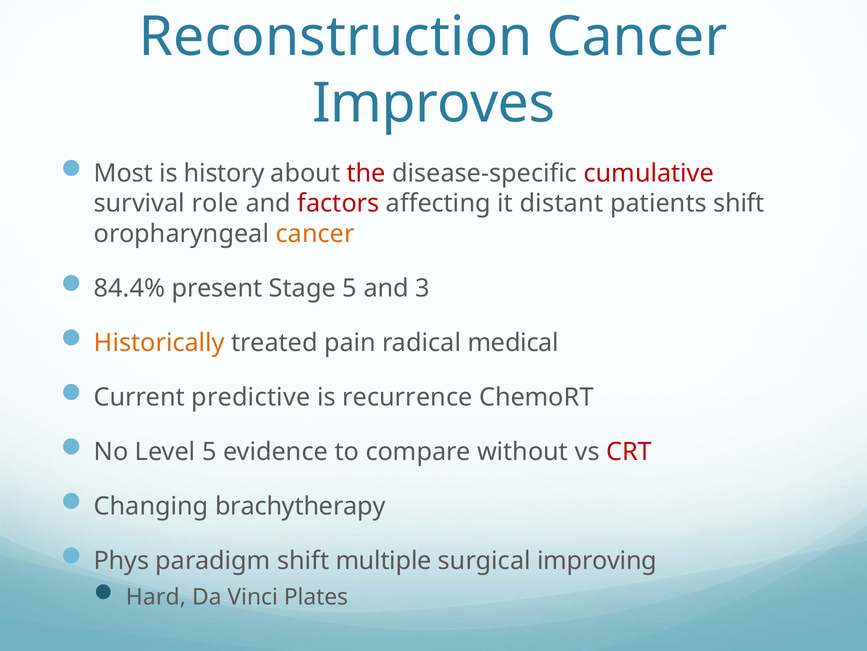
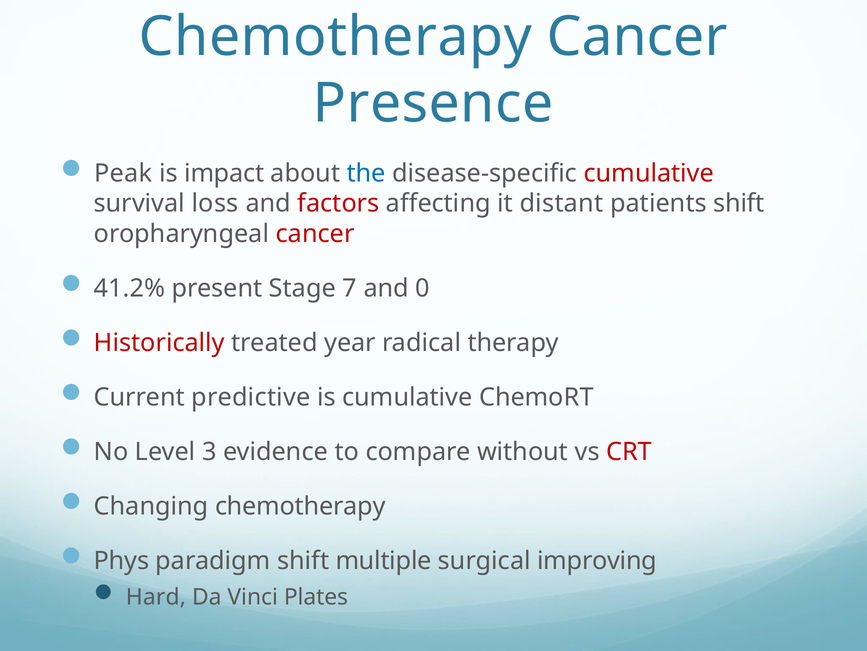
Reconstruction: Reconstruction -> Chemotherapy (335, 37)
Improves: Improves -> Presence (433, 103)
Most: Most -> Peak (123, 173)
history: history -> impact (224, 173)
the colour: red -> blue (366, 173)
role: role -> loss (215, 203)
cancer colour: orange -> red (315, 234)
84.4%: 84.4% -> 41.2% (129, 288)
Stage 5: 5 -> 7 (350, 288)
3: 3 -> 0 (423, 288)
Historically colour: orange -> red (159, 343)
pain: pain -> year (350, 343)
medical: medical -> therapy (513, 343)
is recurrence: recurrence -> cumulative (407, 397)
Level 5: 5 -> 3 (209, 451)
Changing brachytherapy: brachytherapy -> chemotherapy (300, 506)
